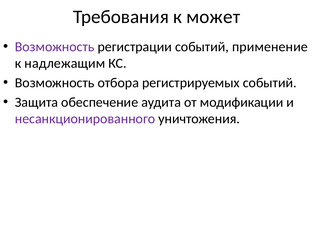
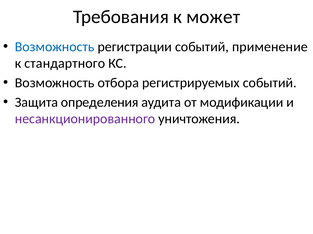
Возможность colour: purple -> blue (55, 47)
надлежащим: надлежащим -> стандартного (65, 64)
обеспечение: обеспечение -> определения (100, 103)
